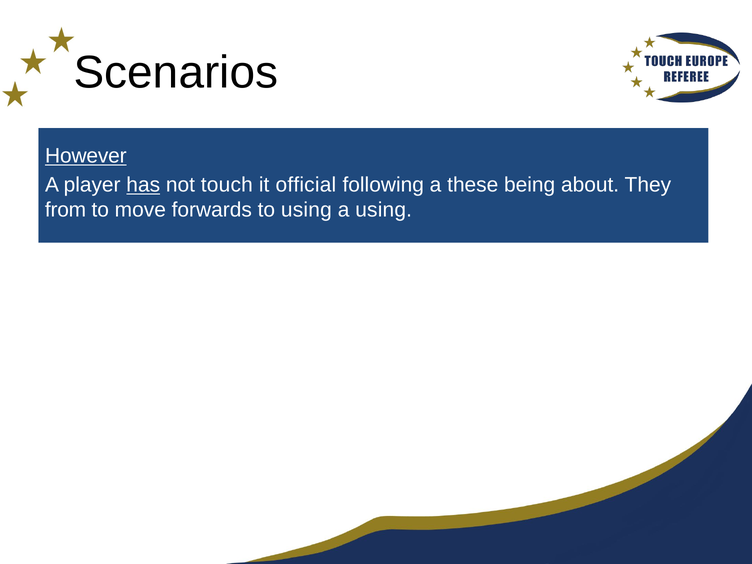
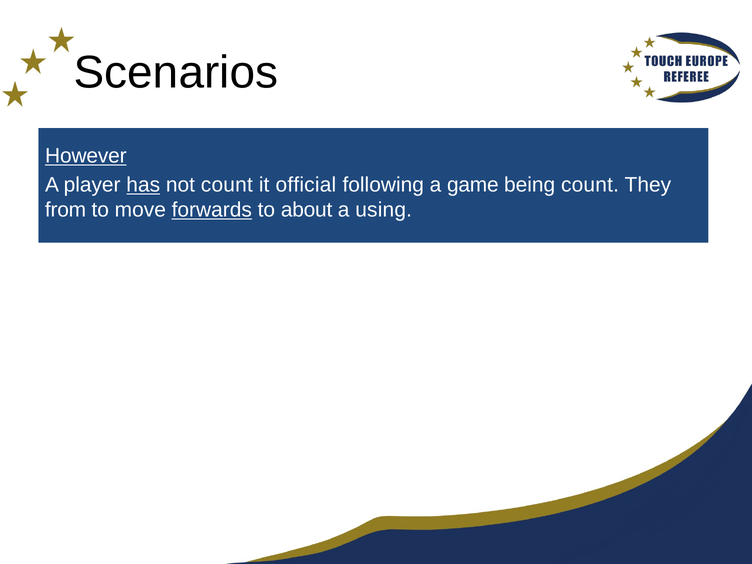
not touch: touch -> count (227, 185)
these: these -> game (473, 185)
being about: about -> count (590, 185)
forwards underline: none -> present (212, 210)
to using: using -> about (307, 210)
